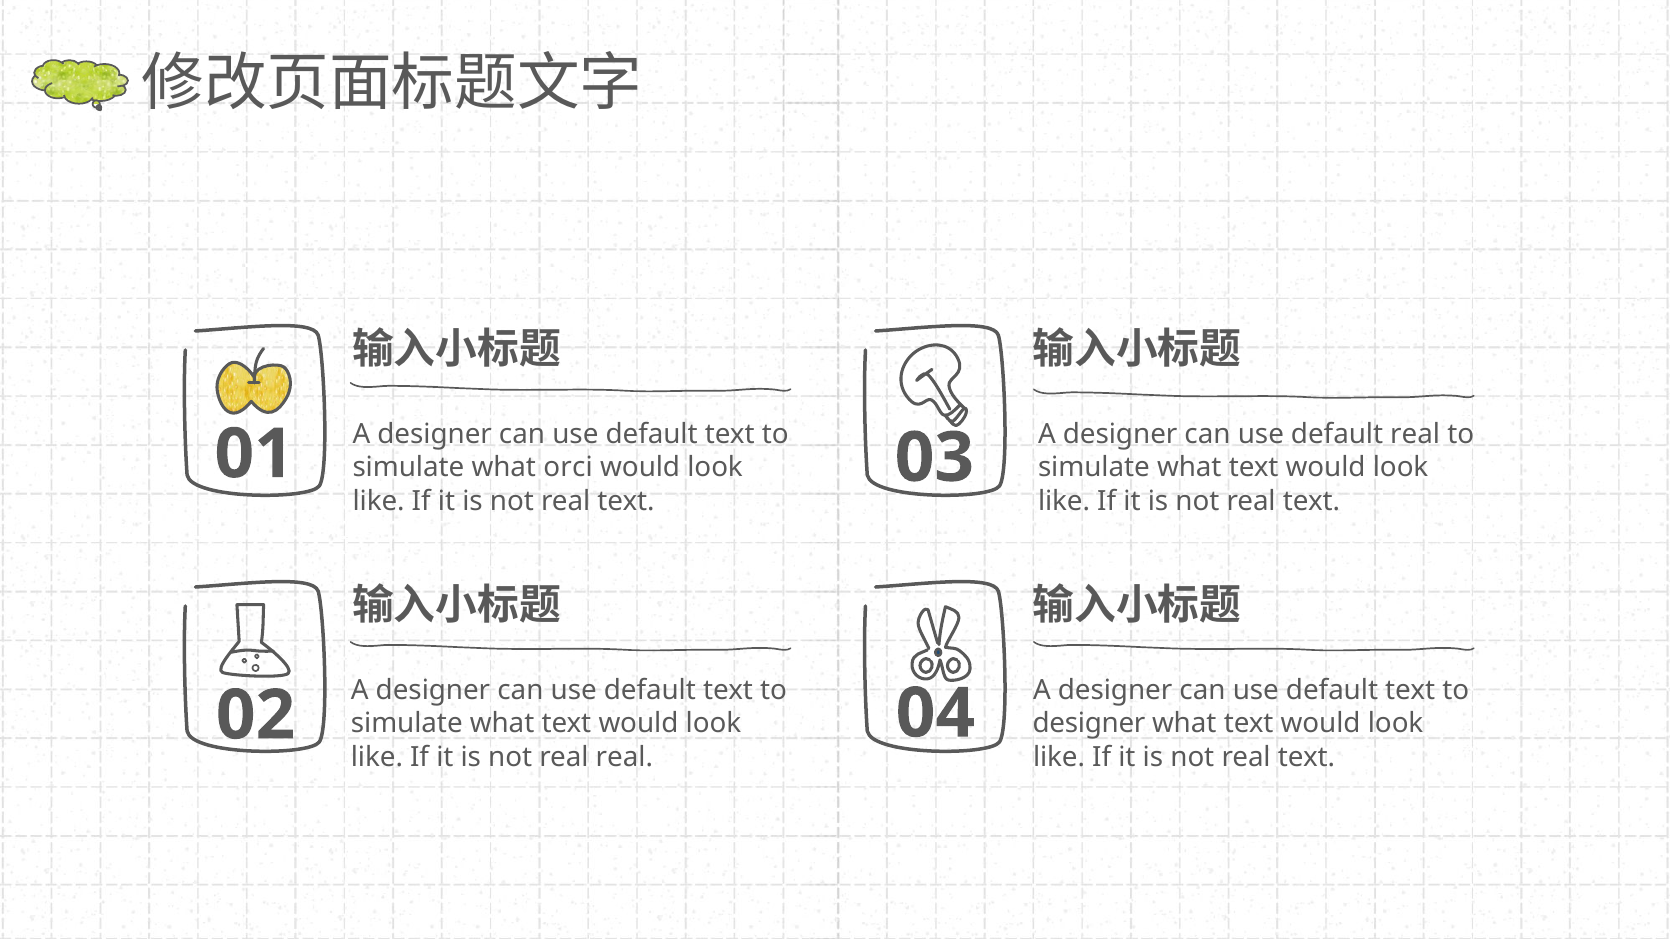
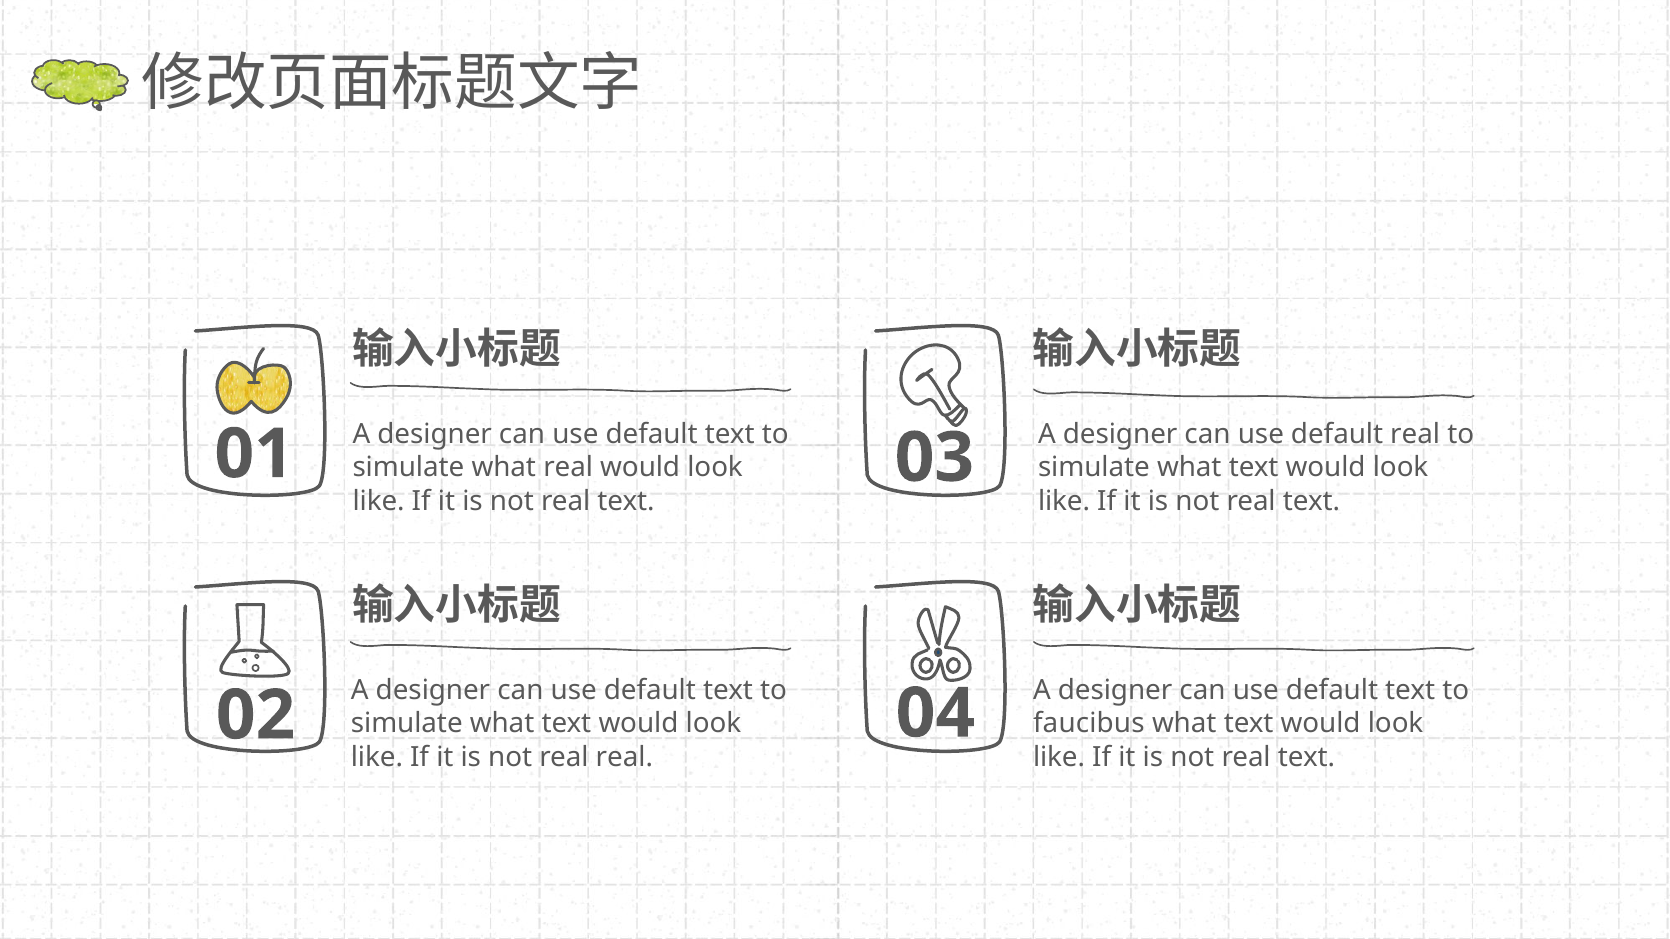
what orci: orci -> real (568, 468)
designer: designer -> faucibus (1089, 724)
